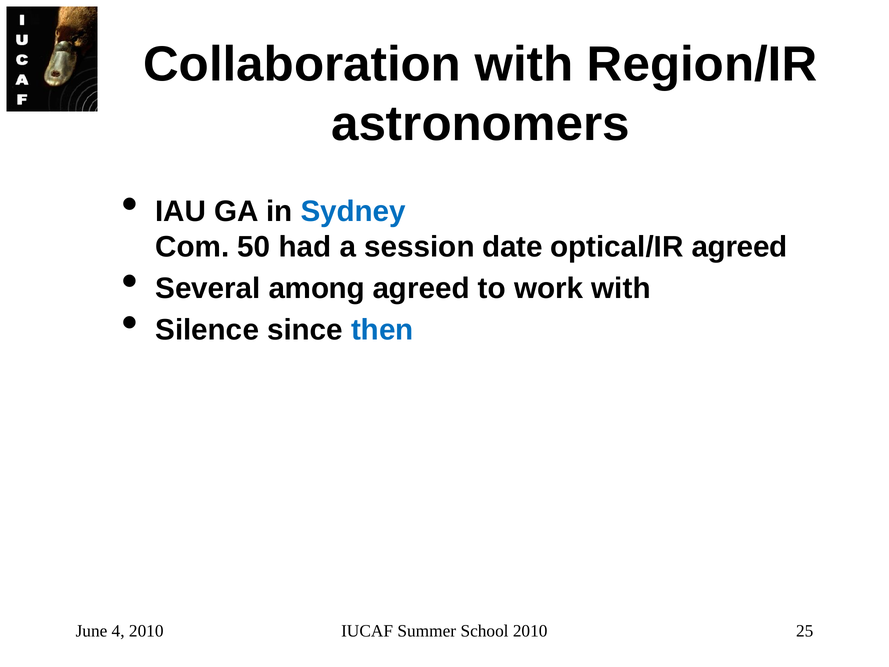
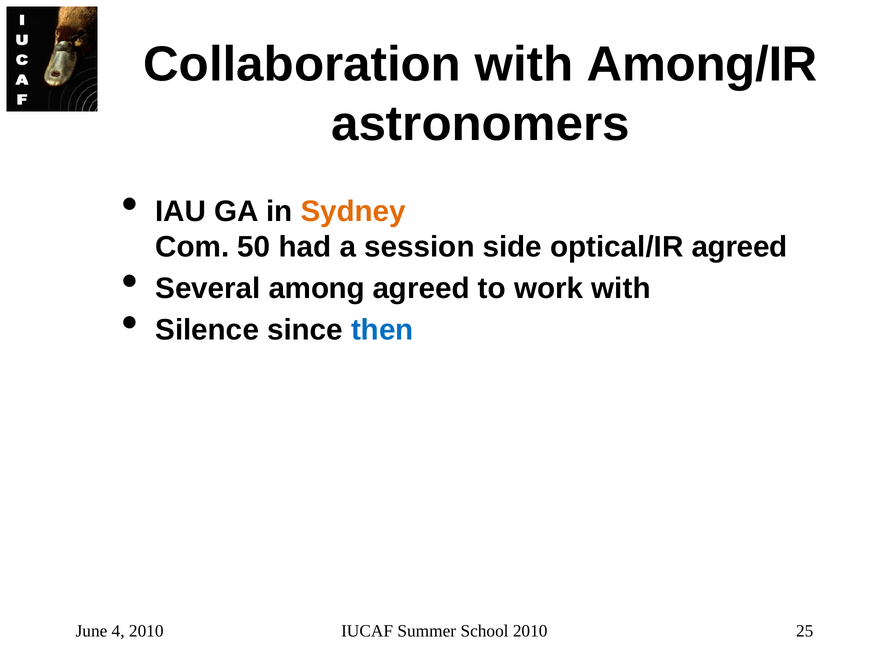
Region/IR: Region/IR -> Among/IR (702, 65)
Sydney colour: blue -> orange (353, 211)
date: date -> side (512, 247)
